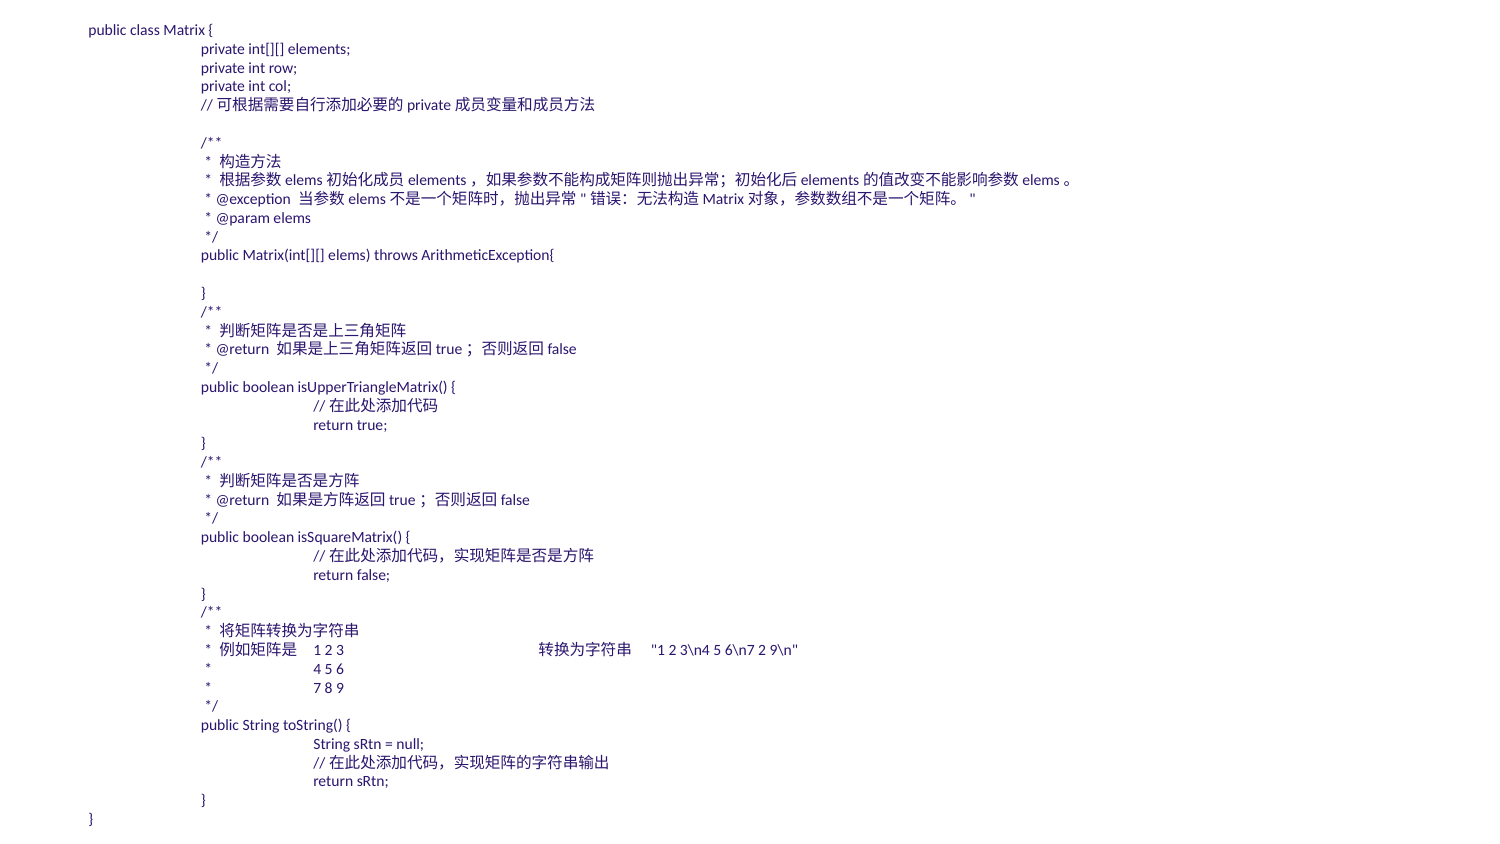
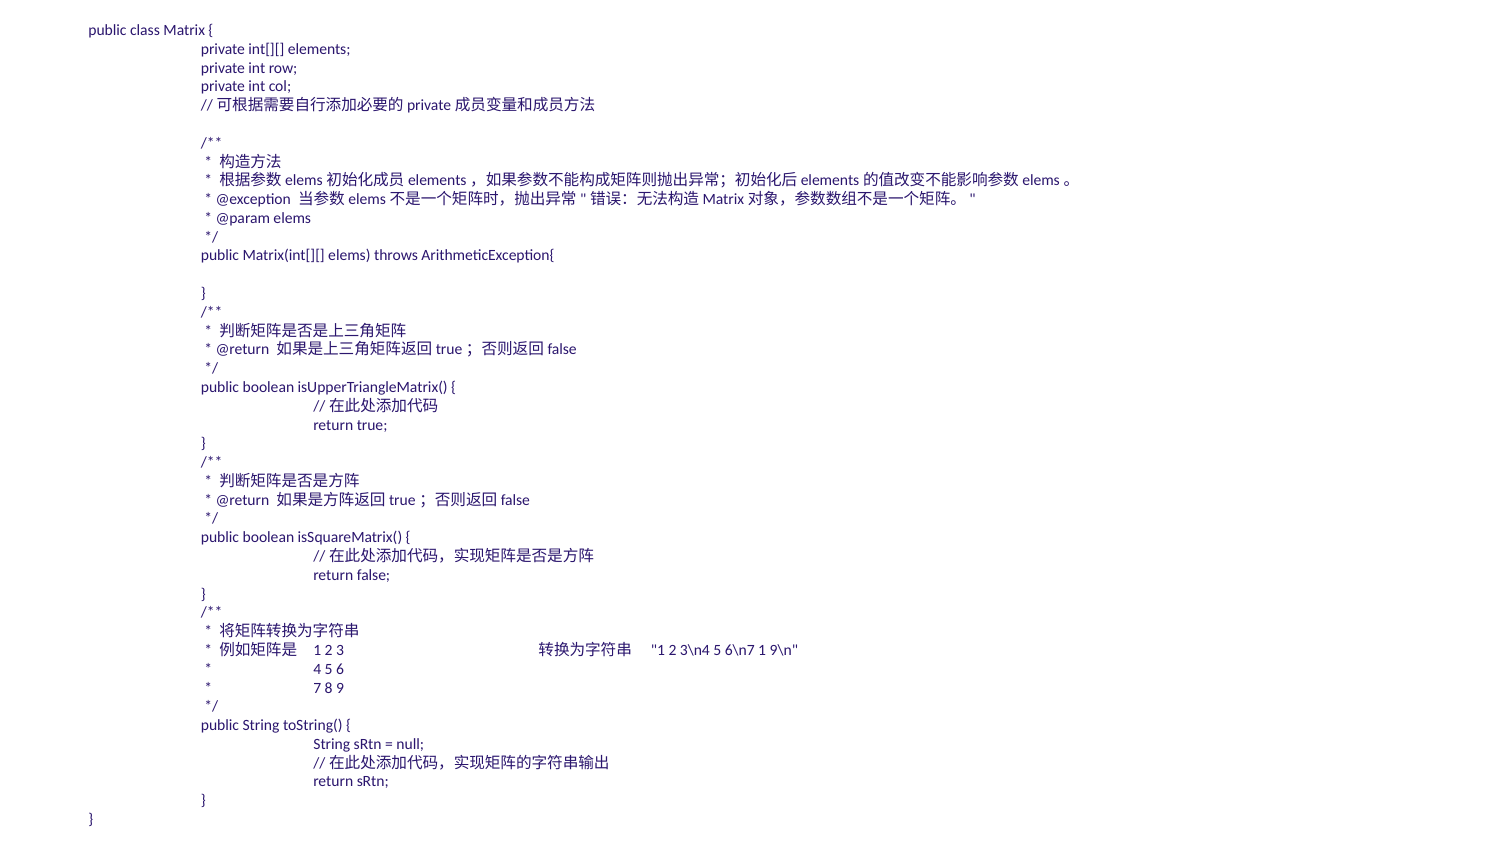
6\n7 2: 2 -> 1 (762, 650)
